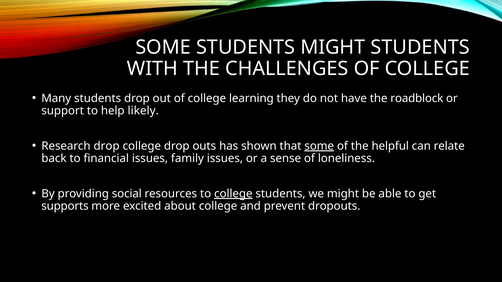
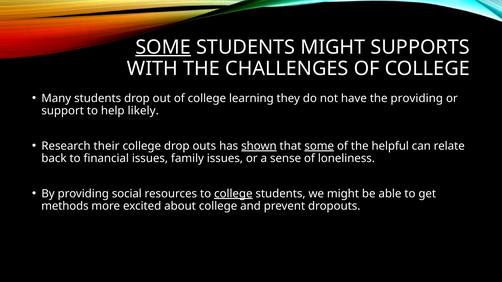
SOME underline: none -> present (163, 47)
MIGHT STUDENTS: STUDENTS -> SUPPORTS (420, 47)
the roadblock: roadblock -> providing (417, 98)
Research drop: drop -> their (107, 146)
shown underline: none -> present (259, 146)
supports: supports -> methods (65, 206)
